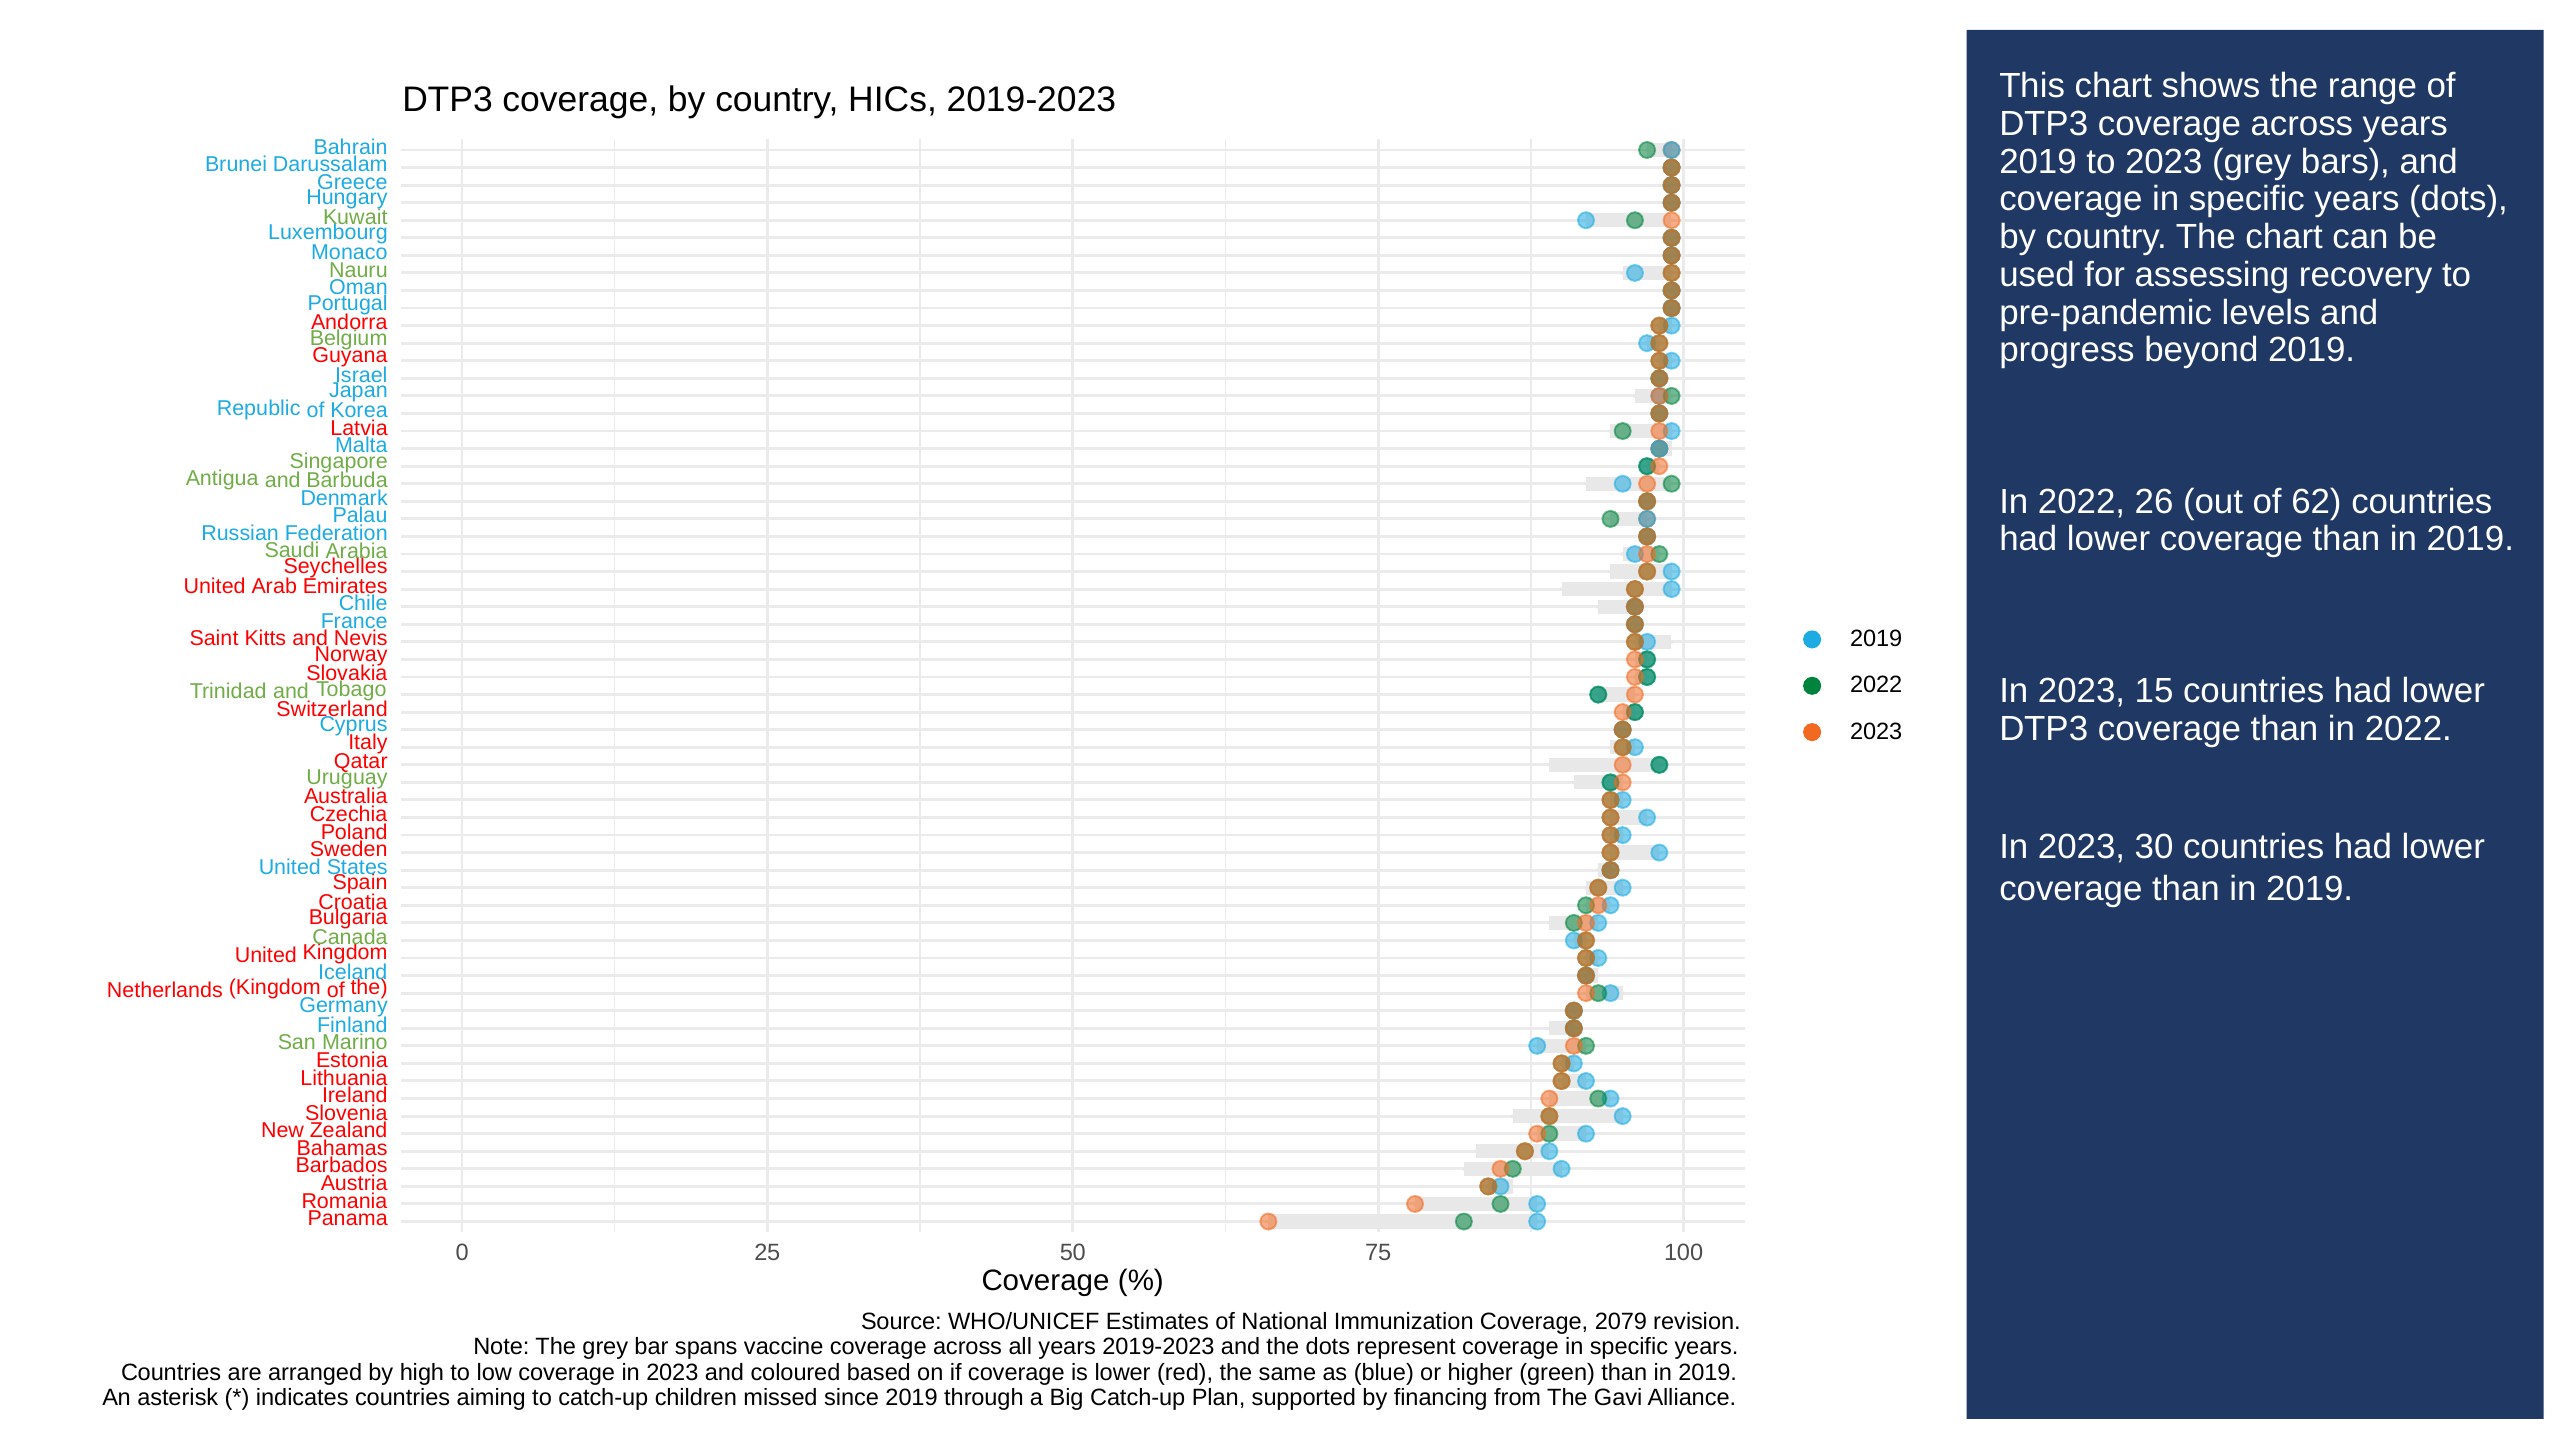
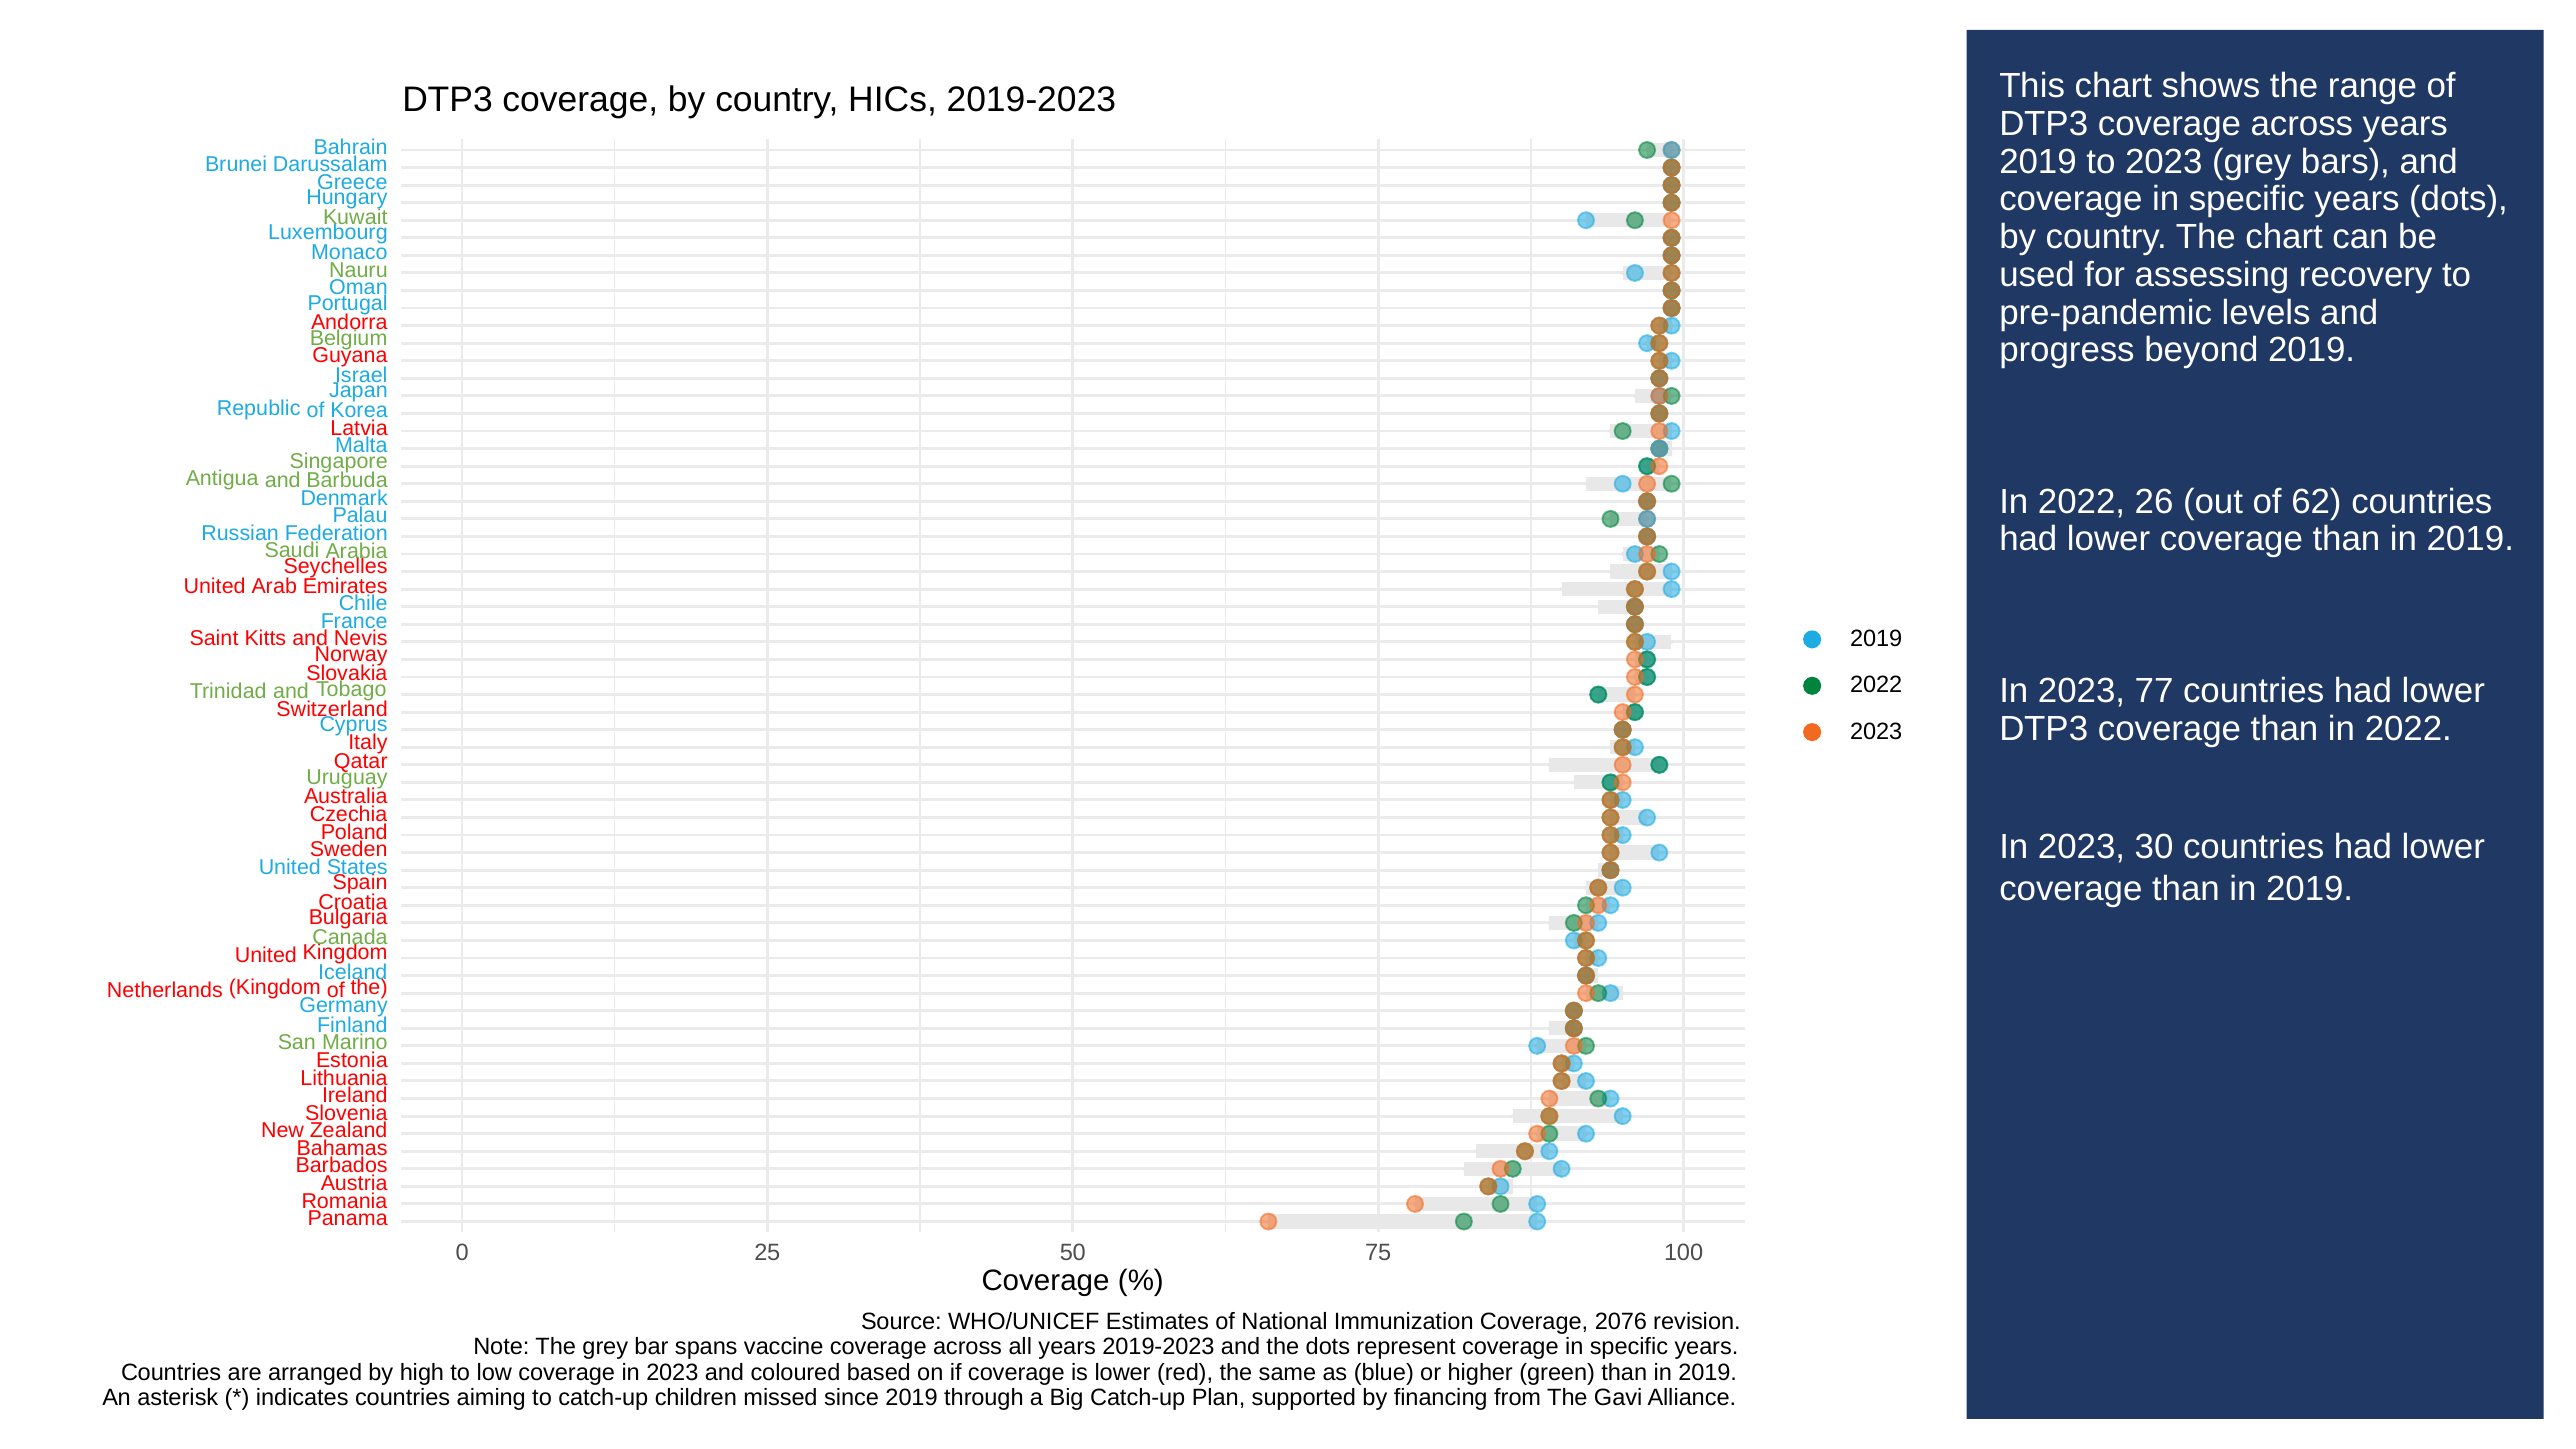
15: 15 -> 77 (2154, 691)
2079: 2079 -> 2076 (1621, 1322)
